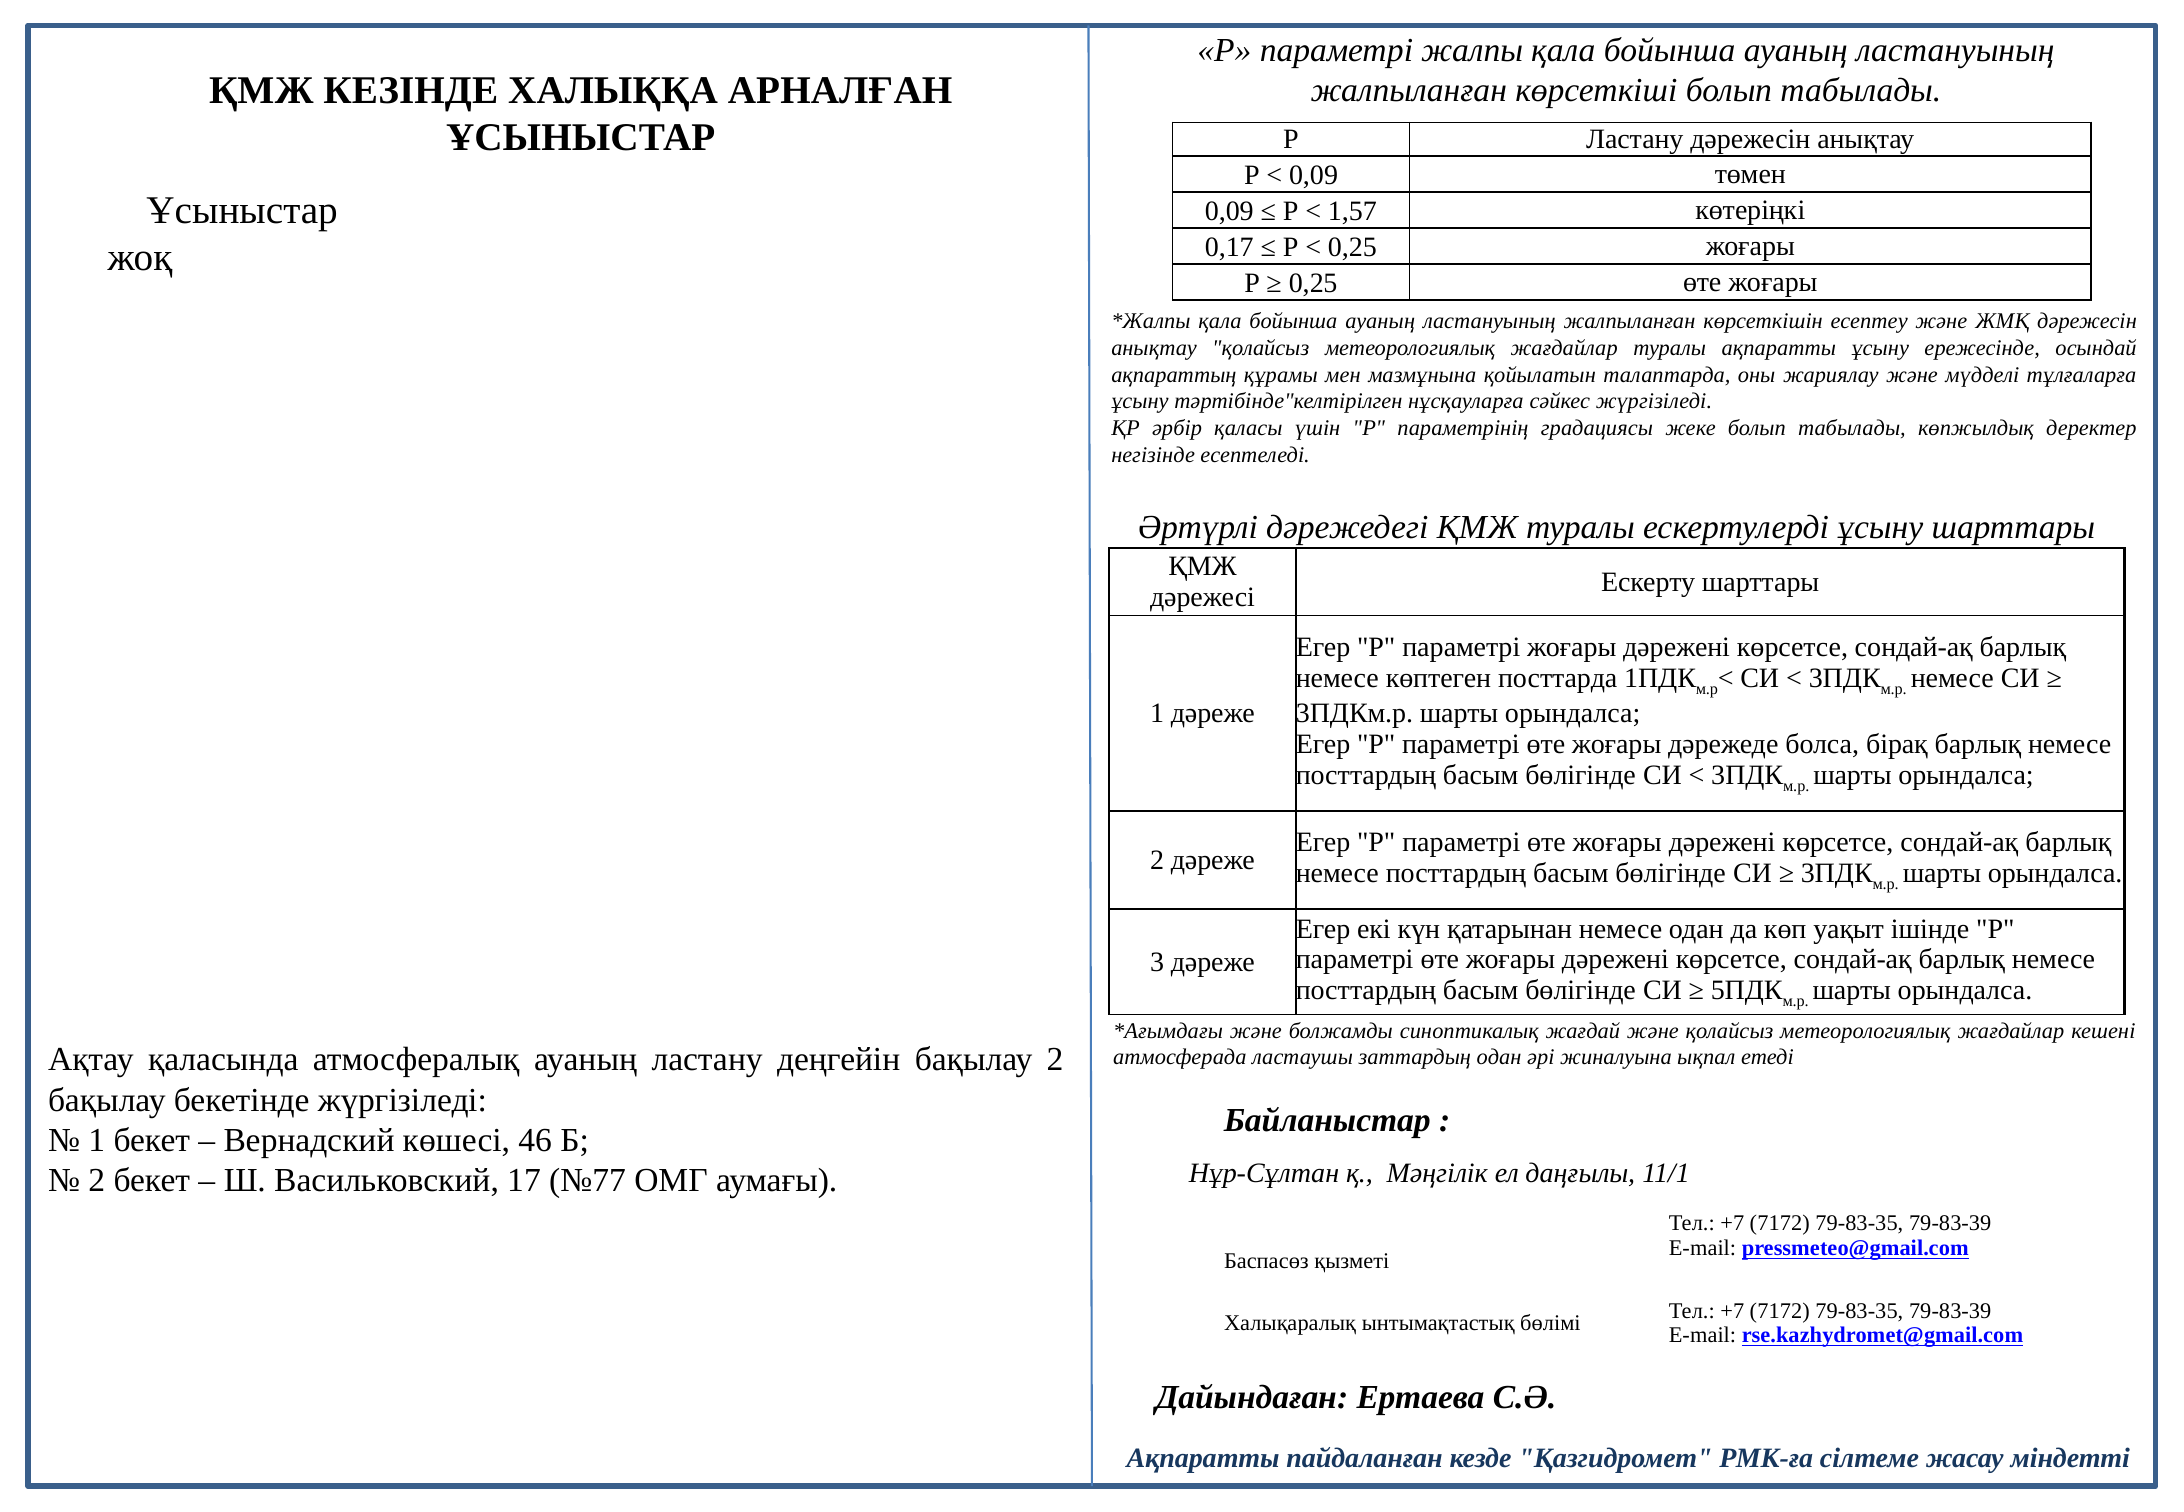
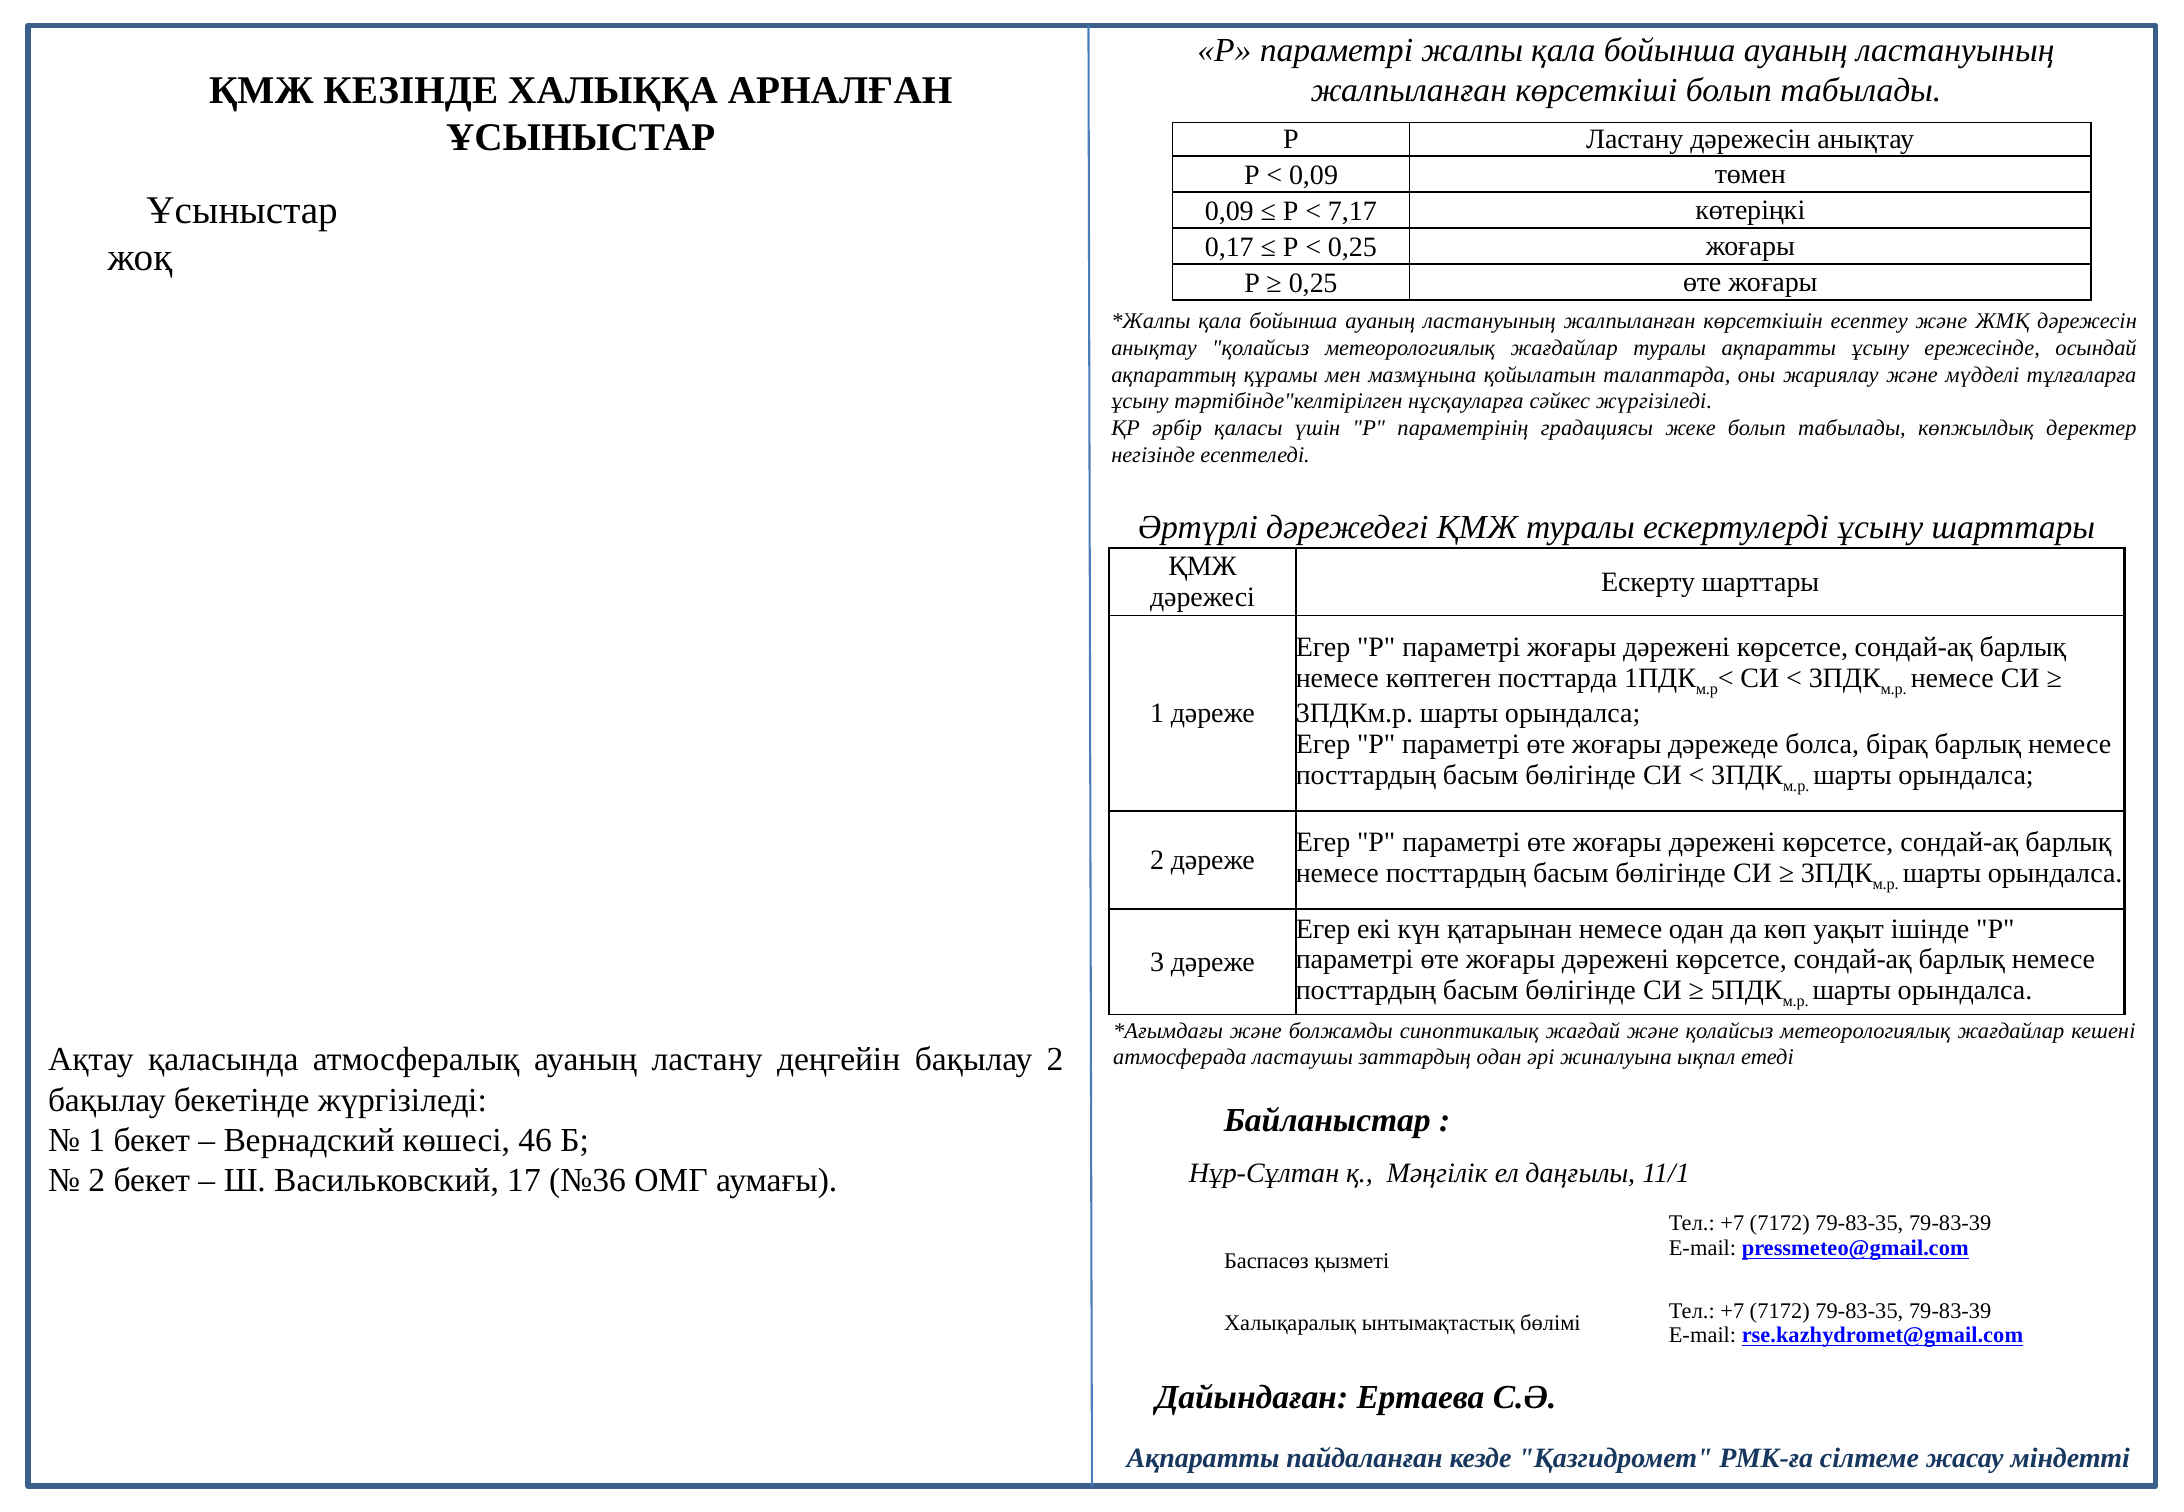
1,57: 1,57 -> 7,17 (1352, 211)
№77: №77 -> №36 (588, 1181)
